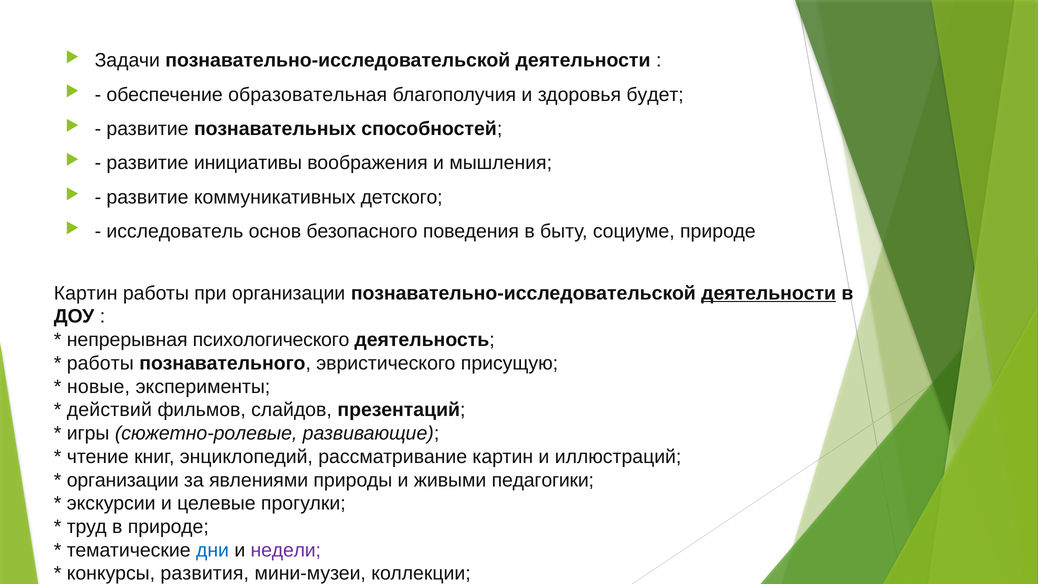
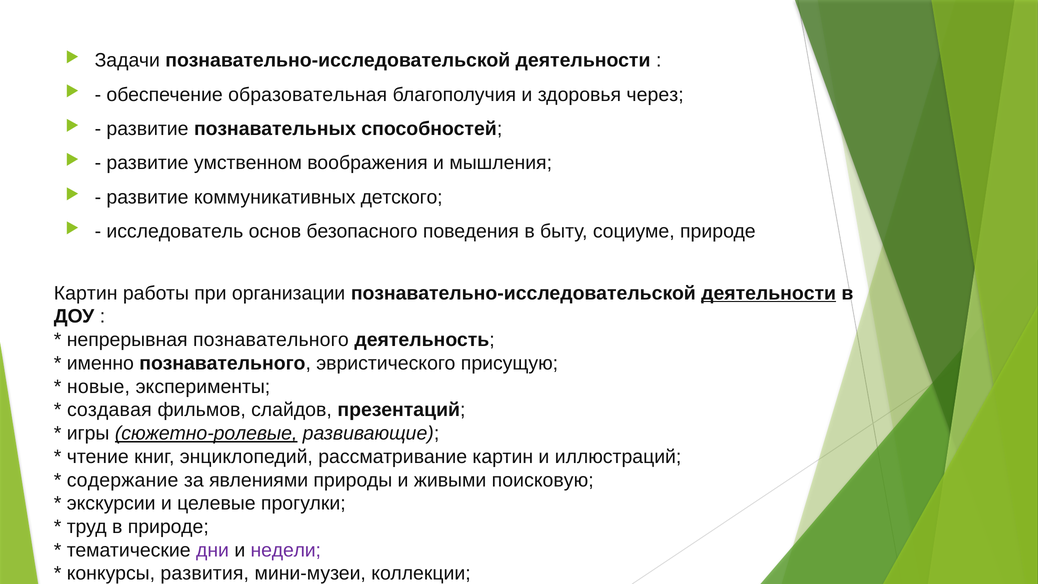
будет: будет -> через (655, 95)
инициативы: инициативы -> умственном (248, 163)
непрерывная психологического: психологического -> познавательного (271, 340)
работы: работы -> именно (100, 363)
действий: действий -> создавая (109, 410)
сюжетно-ролевые underline: none -> present (206, 433)
организации: организации -> содержание (123, 480)
педагогики: педагогики -> поисковую (543, 480)
дни colour: blue -> purple (213, 550)
